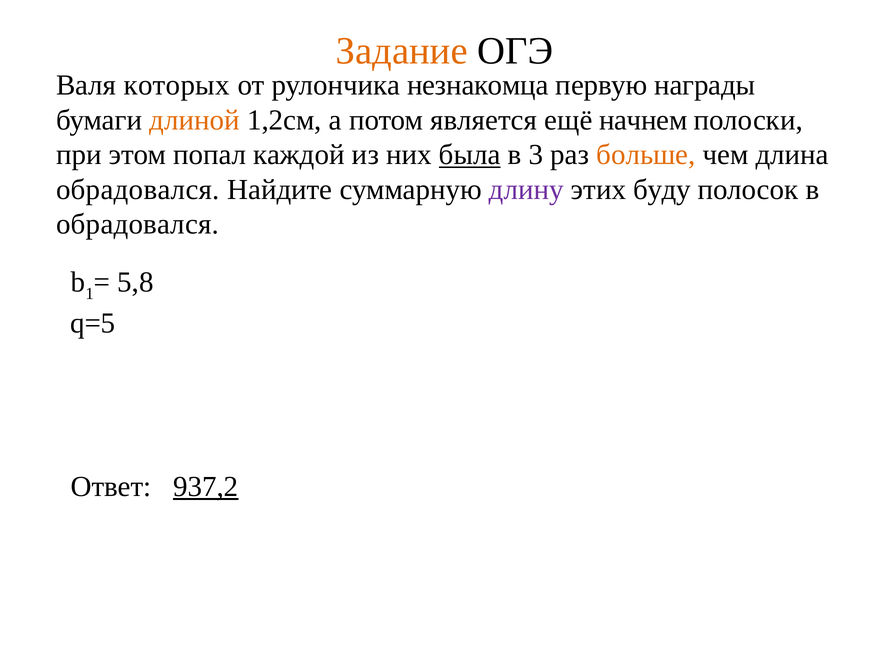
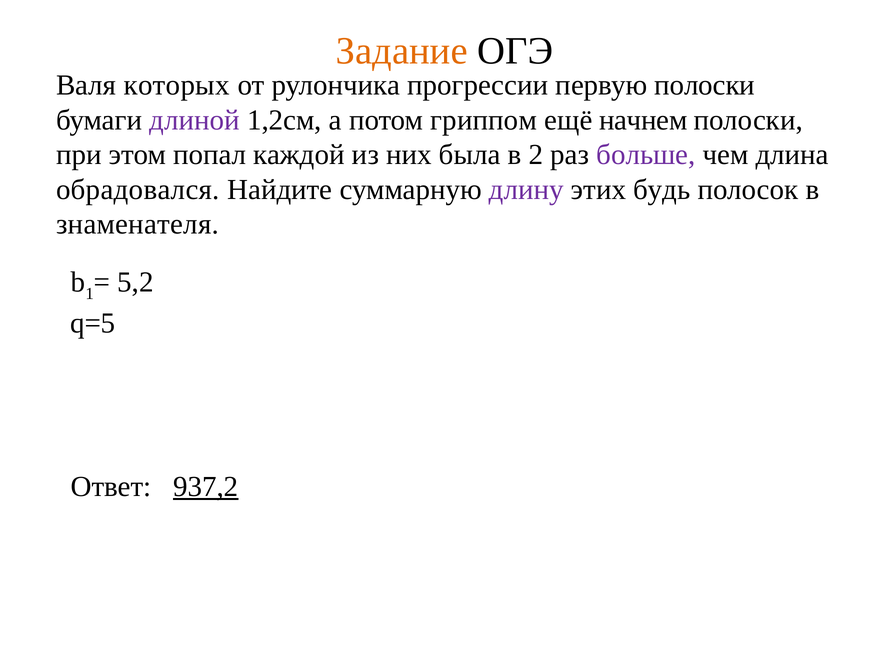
незнакомца: незнакомца -> прогрессии (478, 85)
первую награды: награды -> полоски (705, 85)
длиной colour: orange -> purple (195, 120)
является: является -> гриппом (484, 120)
была underline: present -> none (470, 155)
3: 3 -> 2 (536, 155)
больше colour: orange -> purple (646, 155)
буду: буду -> будь (662, 189)
обрадовался: обрадовался -> знаменателя (138, 224)
5,8: 5,8 -> 5,2 (136, 282)
